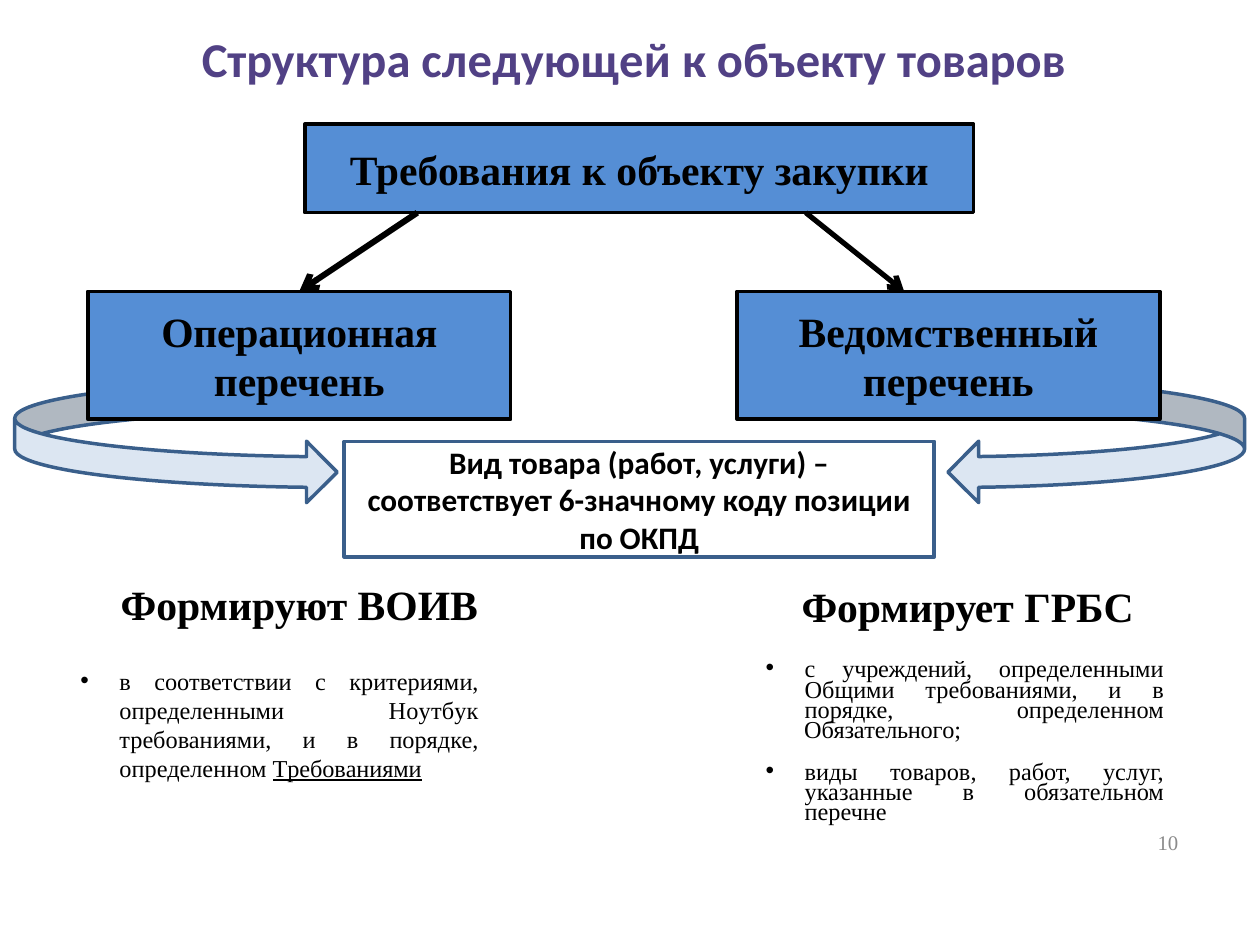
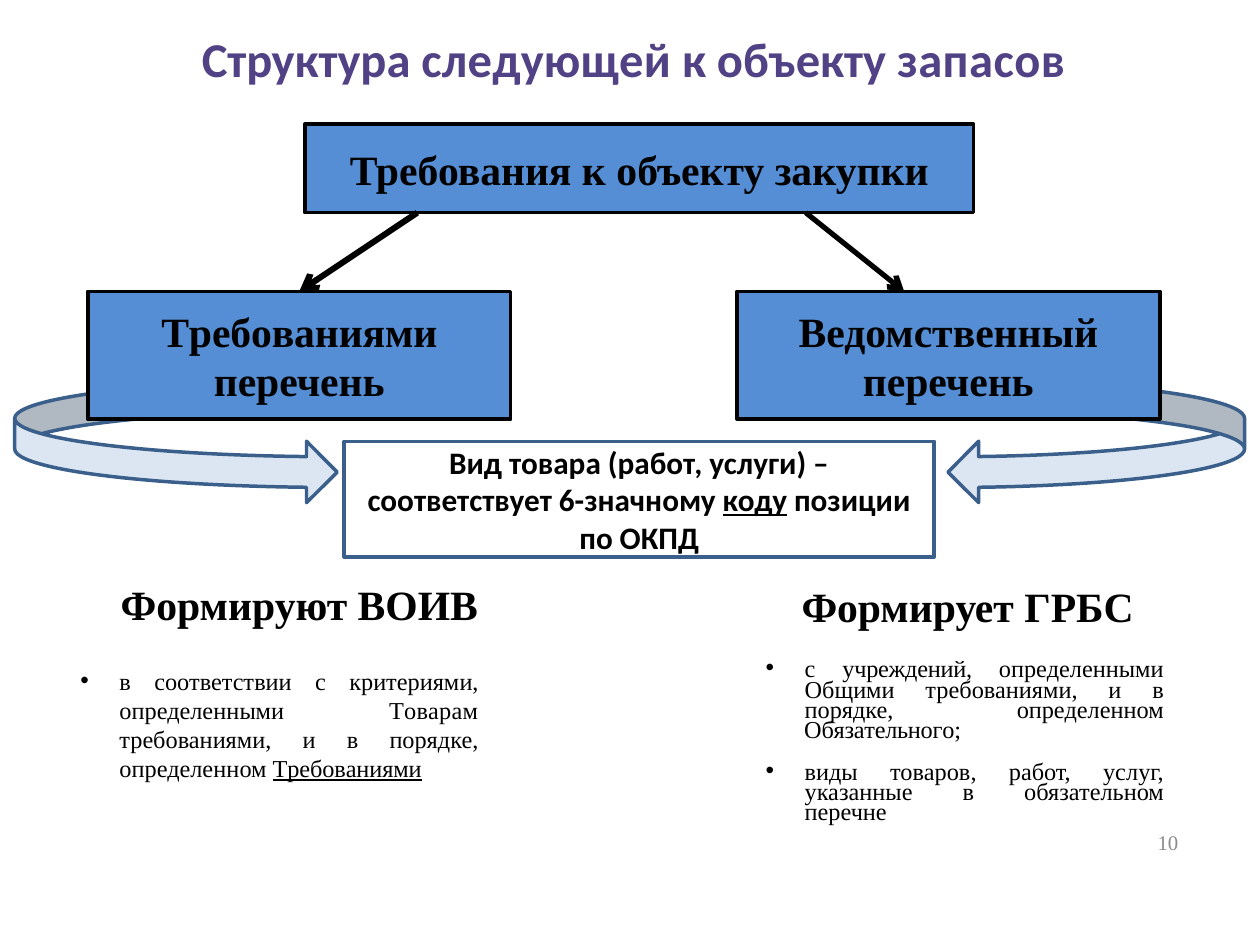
объекту товаров: товаров -> запасов (981, 61)
Операционная: Операционная -> Требованиями (299, 333)
коду underline: none -> present (755, 501)
Ноутбук: Ноутбук -> Товарам (434, 711)
